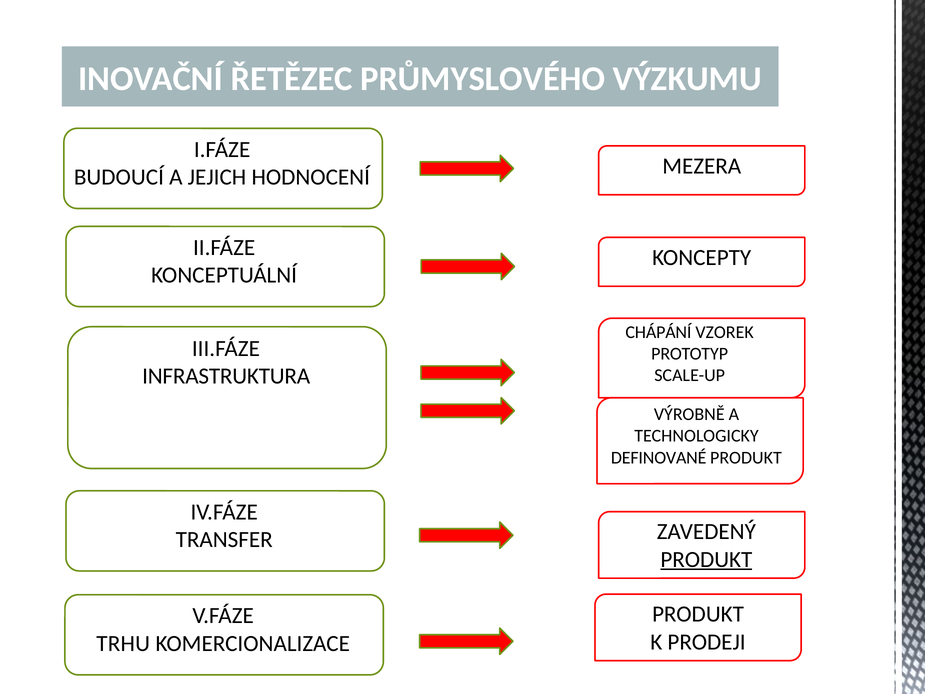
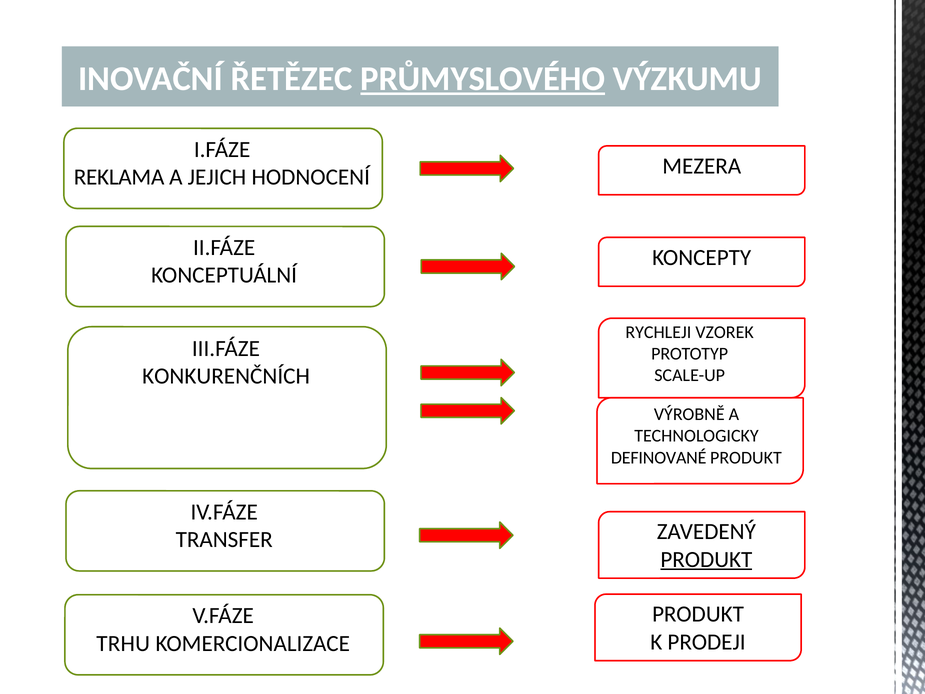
PRŮMYSLOVÉHO underline: none -> present (483, 79)
BUDOUCÍ: BUDOUCÍ -> REKLAMA (119, 177)
CHÁPÁNÍ: CHÁPÁNÍ -> RYCHLEJI (658, 332)
INFRASTRUKTURA: INFRASTRUKTURA -> KONKURENČNÍCH (226, 376)
